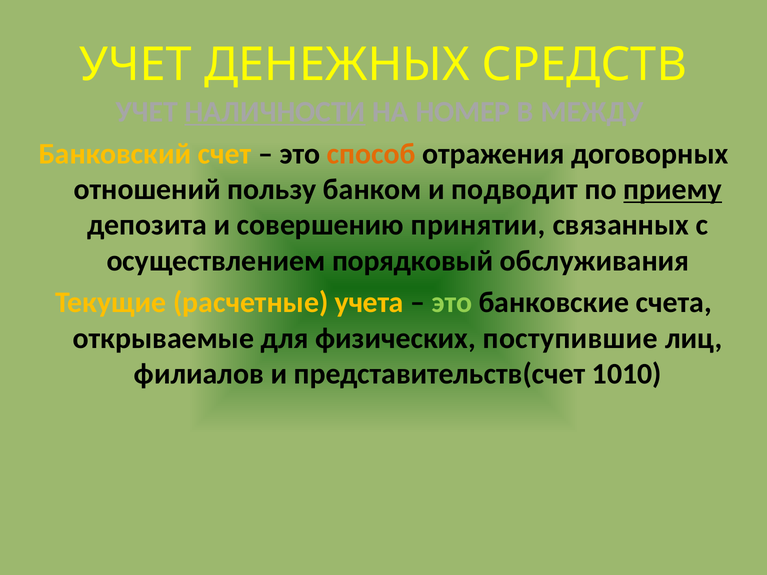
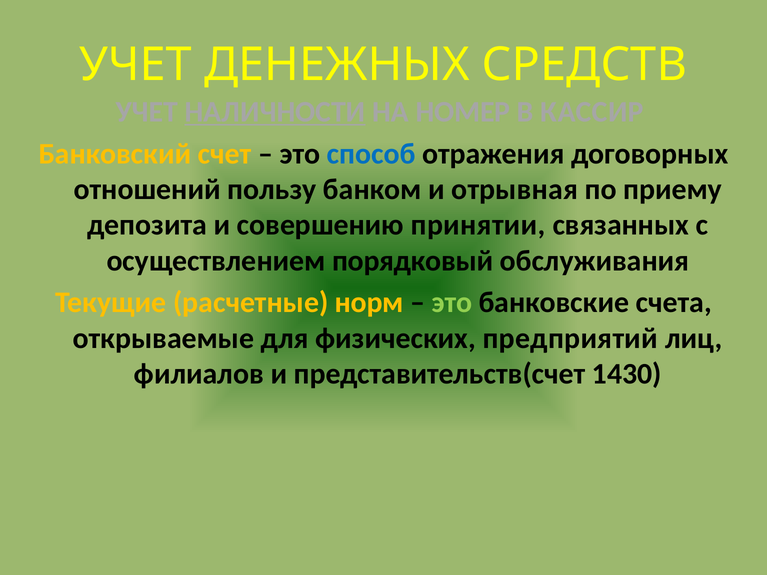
МЕЖДУ: МЕЖДУ -> КАССИР (592, 112)
способ colour: orange -> blue (371, 154)
подводит: подводит -> отрывная (515, 189)
приему underline: present -> none (673, 189)
учета: учета -> норм (369, 303)
поступившие: поступившие -> предприятий (570, 338)
1010: 1010 -> 1430 (627, 374)
